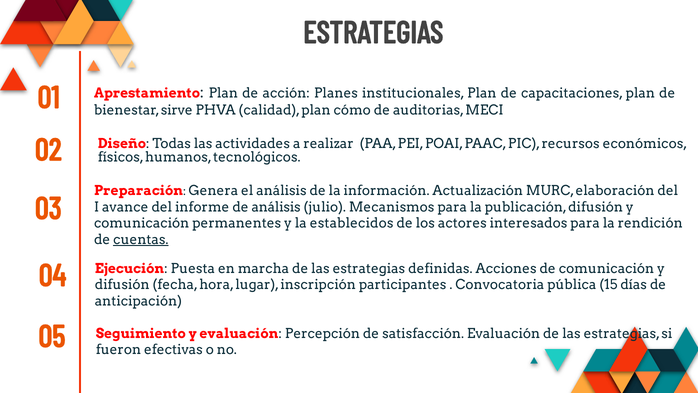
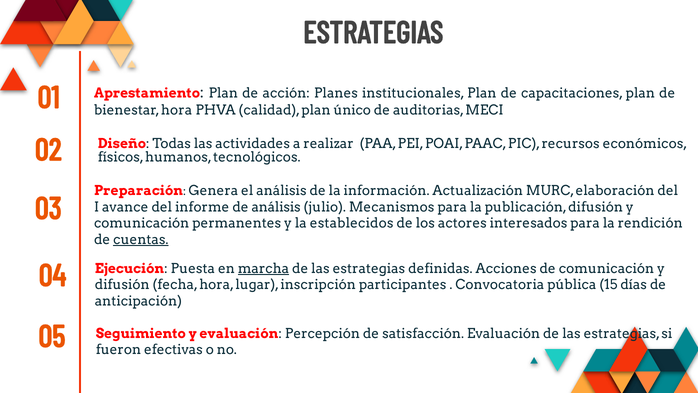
bienestar sirve: sirve -> hora (177, 110)
cómo: cómo -> único (352, 110)
marcha underline: none -> present (263, 268)
